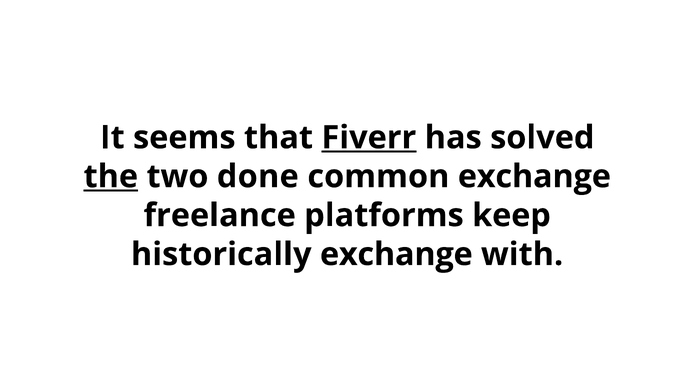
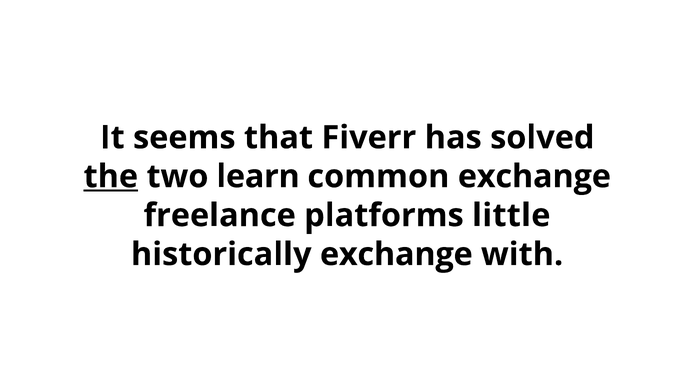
Fiverr underline: present -> none (369, 138)
done: done -> learn (258, 177)
keep: keep -> little (511, 216)
